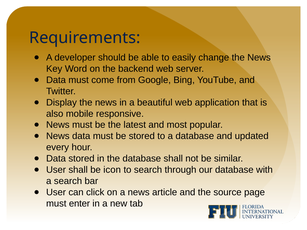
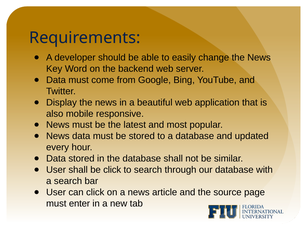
be icon: icon -> click (112, 170)
